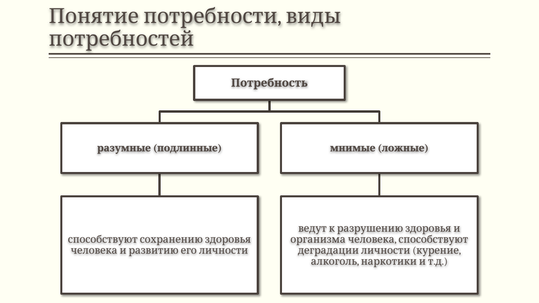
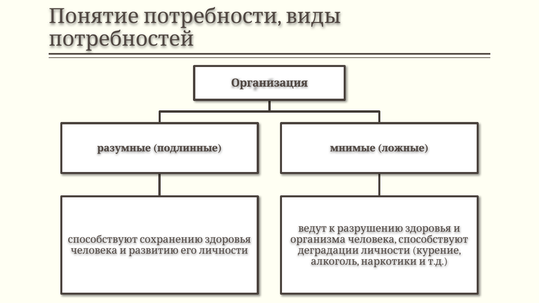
Потребность: Потребность -> Организация (269, 83)
